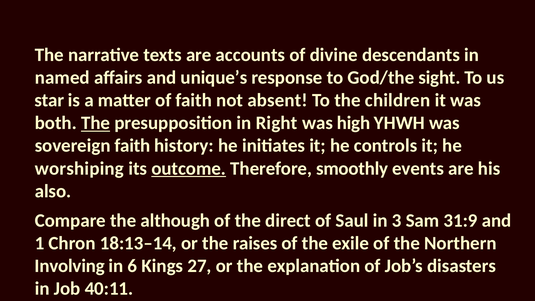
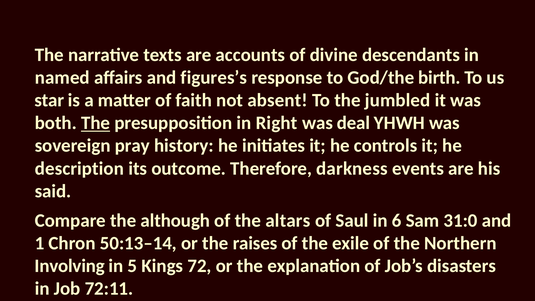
unique’s: unique’s -> figures’s (214, 78)
sight: sight -> birth (439, 78)
children: children -> jumbled (398, 100)
high: high -> deal (354, 123)
sovereign faith: faith -> pray (132, 146)
worshiping: worshiping -> description (79, 168)
outcome underline: present -> none (189, 168)
smoothly: smoothly -> darkness (352, 168)
also: also -> said (53, 191)
direct: direct -> altars (288, 221)
3: 3 -> 6 (397, 221)
31:9: 31:9 -> 31:0 (461, 221)
18:13–14: 18:13–14 -> 50:13–14 (138, 243)
6: 6 -> 5 (132, 266)
27: 27 -> 72 (199, 266)
40:11: 40:11 -> 72:11 (109, 289)
